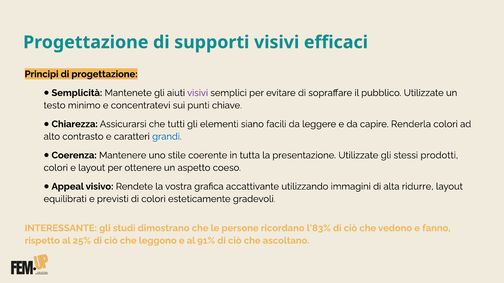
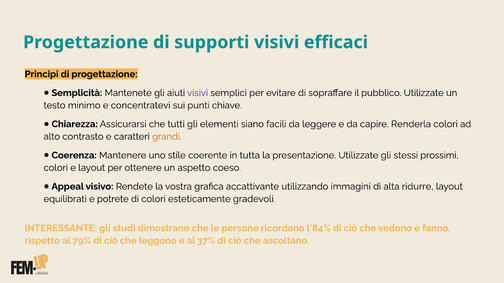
grandi colour: blue -> orange (167, 137)
prodotti: prodotti -> prossimi (439, 156)
previsti: previsti -> potrete (113, 199)
l'83%: l'83% -> l'84% (319, 229)
25%: 25% -> 79% (82, 241)
91%: 91% -> 37% (206, 241)
